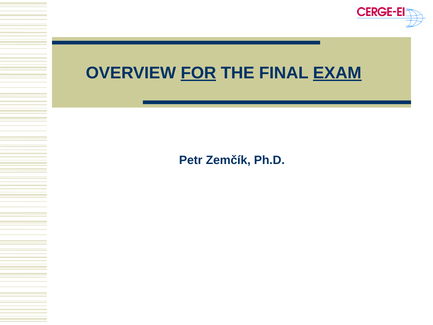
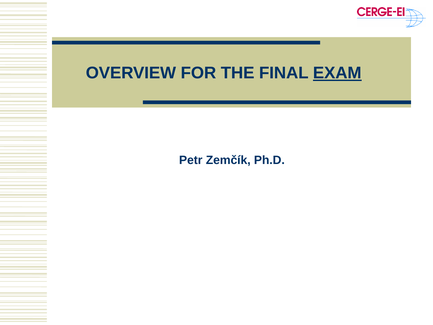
FOR underline: present -> none (198, 73)
